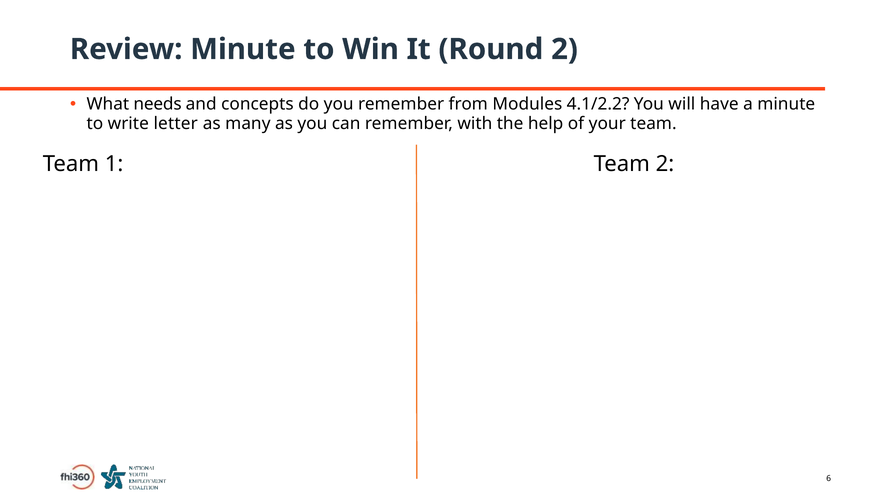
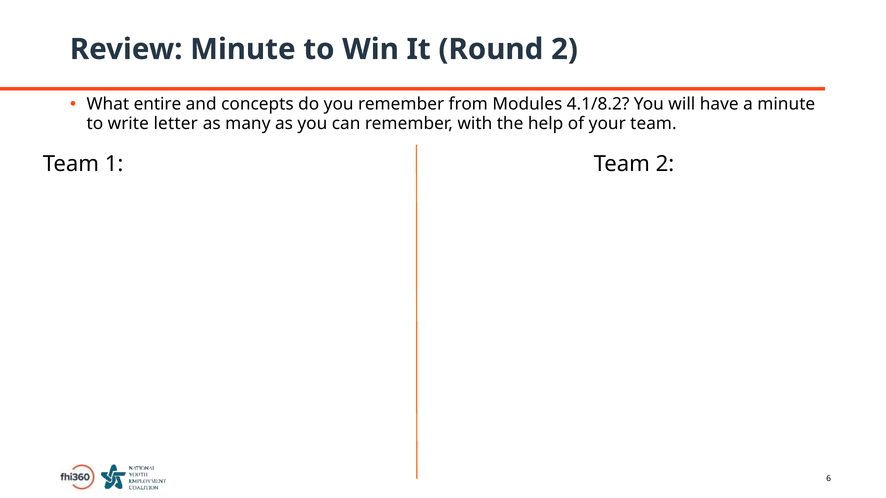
needs: needs -> entire (157, 104)
4.1/2.2: 4.1/2.2 -> 4.1/8.2 (598, 104)
